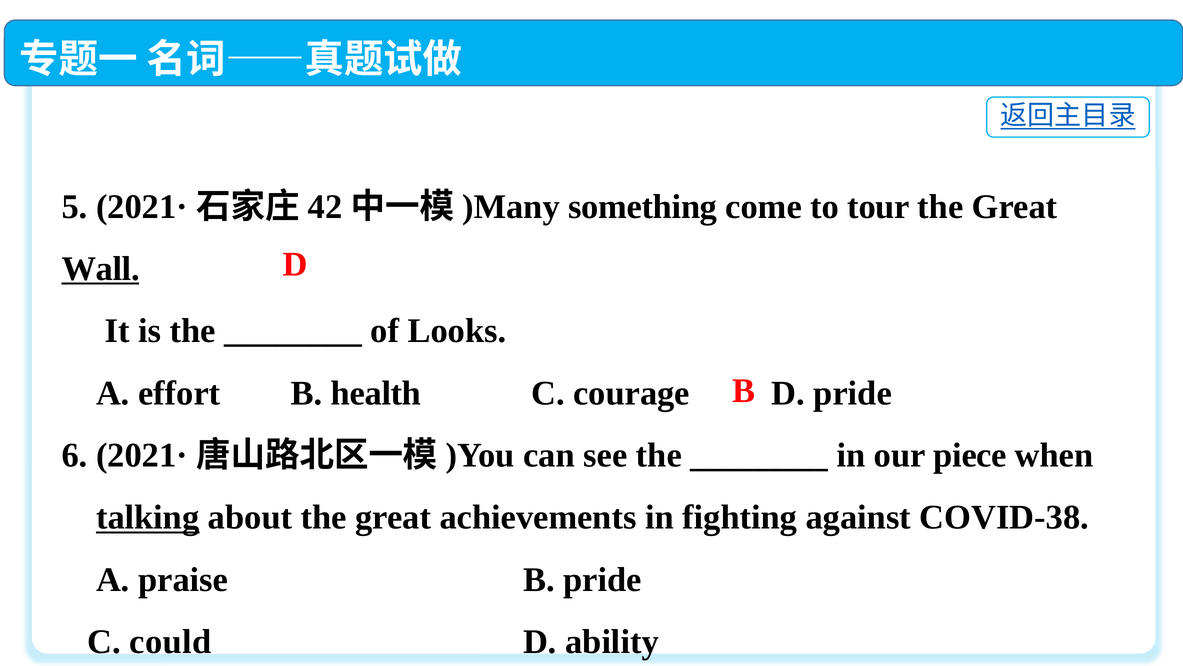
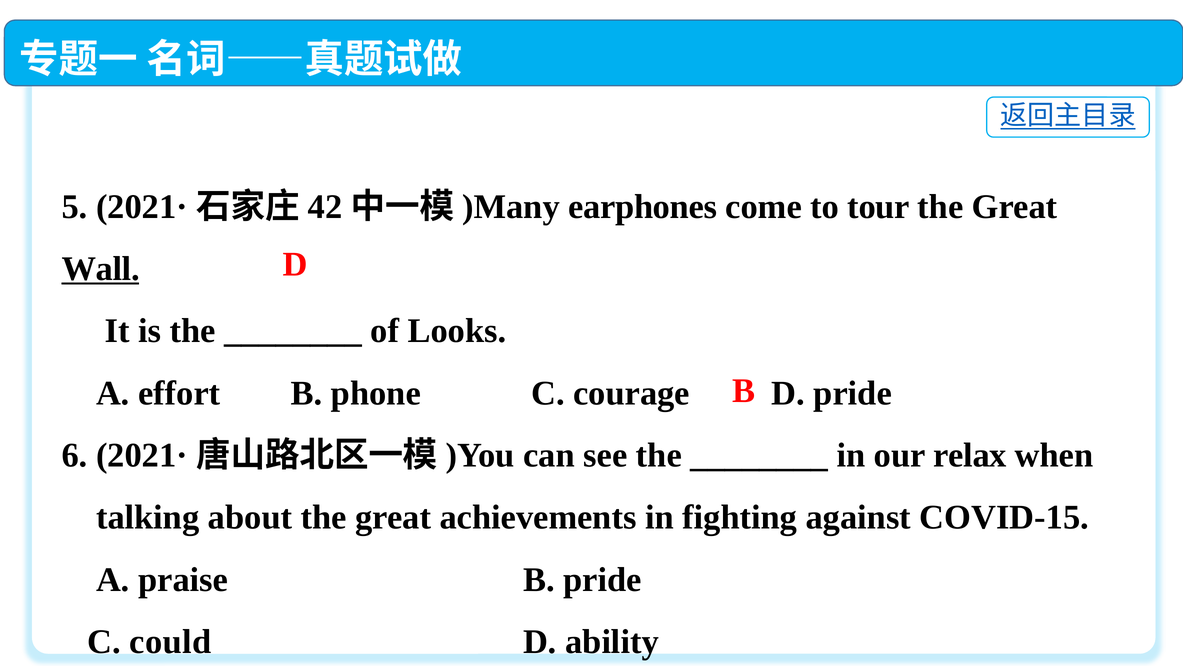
something: something -> earphones (643, 206)
health: health -> phone (376, 393)
piece: piece -> relax (970, 455)
talking underline: present -> none (148, 517)
COVID-38: COVID-38 -> COVID-15 (1004, 517)
